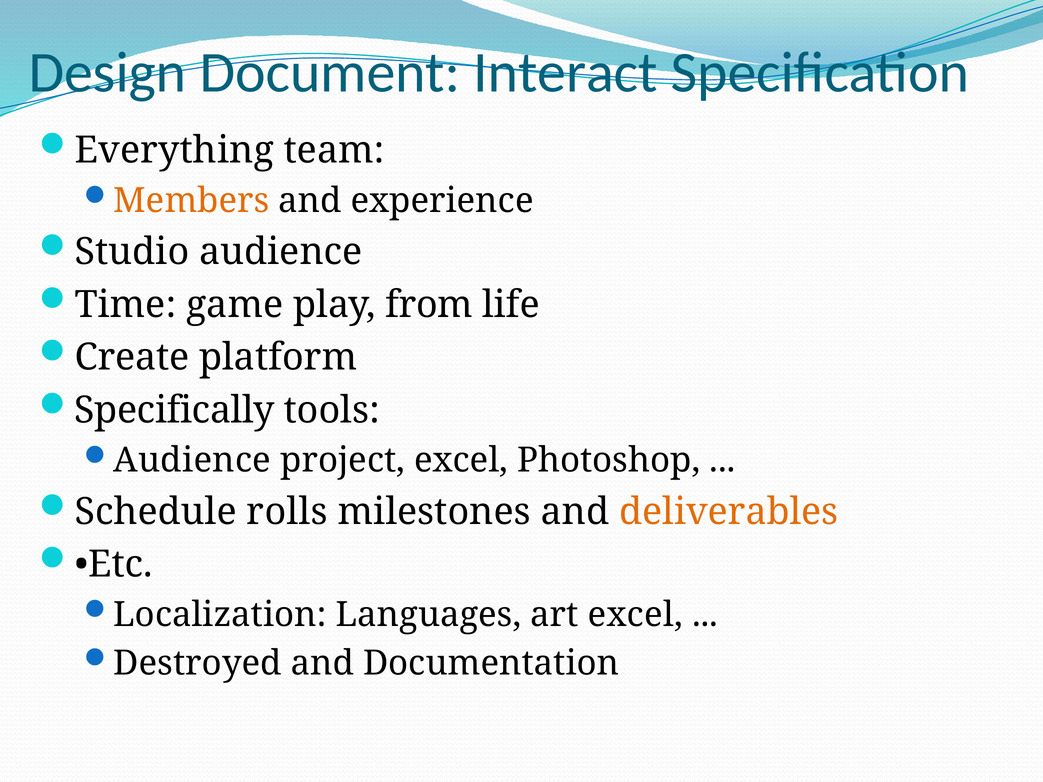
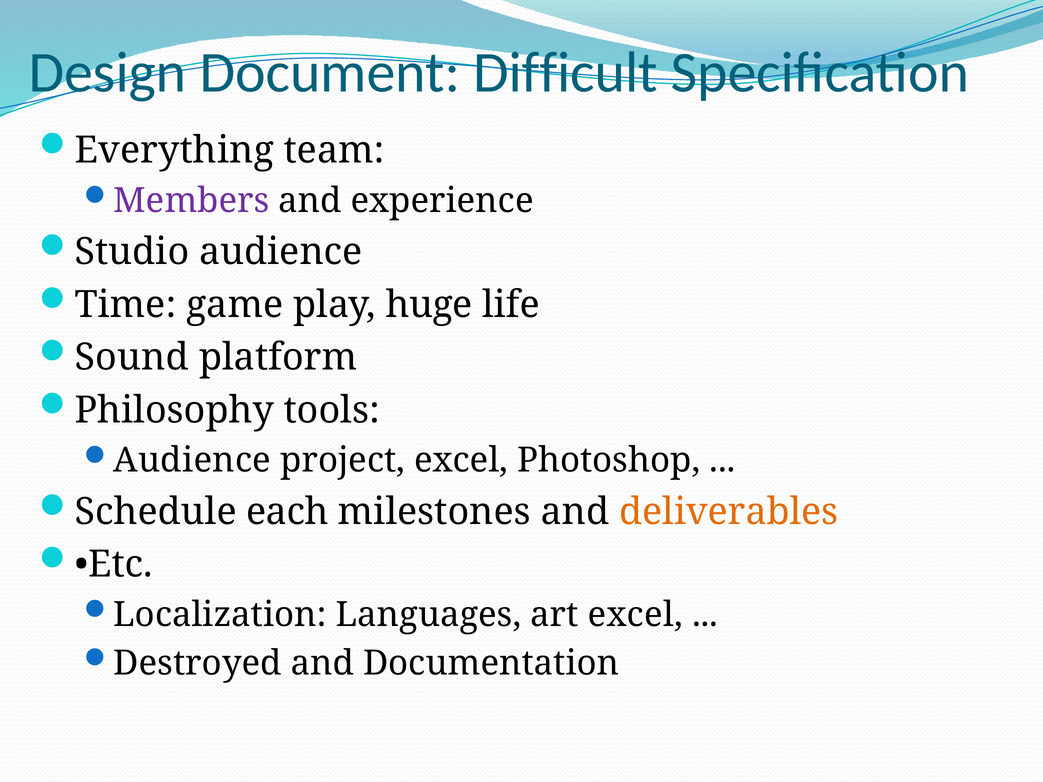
Interact: Interact -> Difficult (565, 73)
Members colour: orange -> purple (191, 201)
from: from -> huge (429, 305)
Create: Create -> Sound (132, 358)
Specifically: Specifically -> Philosophy (174, 410)
rolls: rolls -> each (287, 512)
